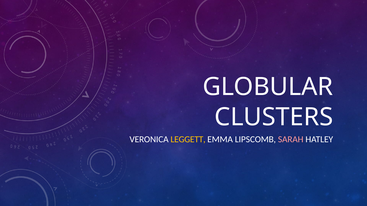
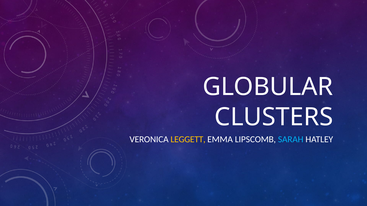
SARAH colour: pink -> light blue (291, 140)
